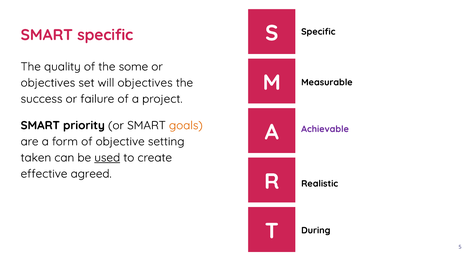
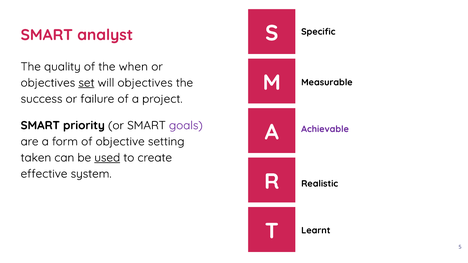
SMART specific: specific -> analyst (105, 35)
some: some -> when (133, 67)
set underline: none -> present (86, 83)
goals colour: orange -> purple (186, 126)
agreed: agreed -> system (91, 174)
During: During -> Learnt (316, 231)
